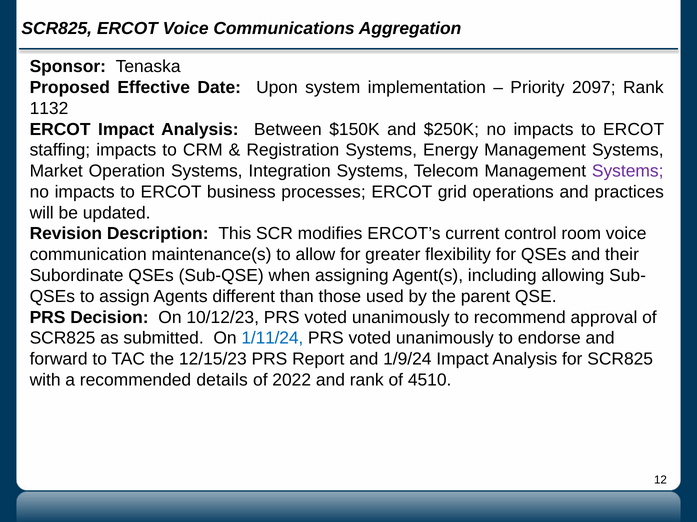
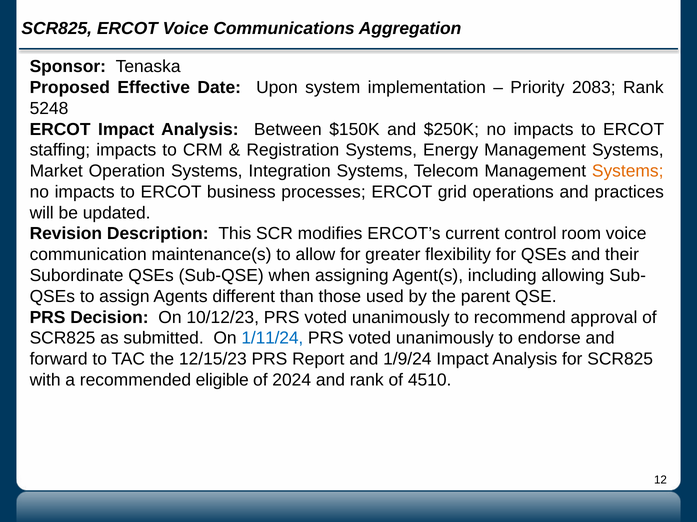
2097: 2097 -> 2083 (594, 88)
1132: 1132 -> 5248 (49, 109)
Systems colour: purple -> orange (628, 171)
details: details -> eligible (222, 380)
2022: 2022 -> 2024 (292, 380)
